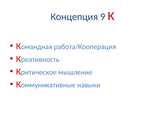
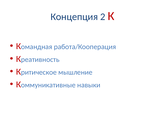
9: 9 -> 2 (103, 17)
